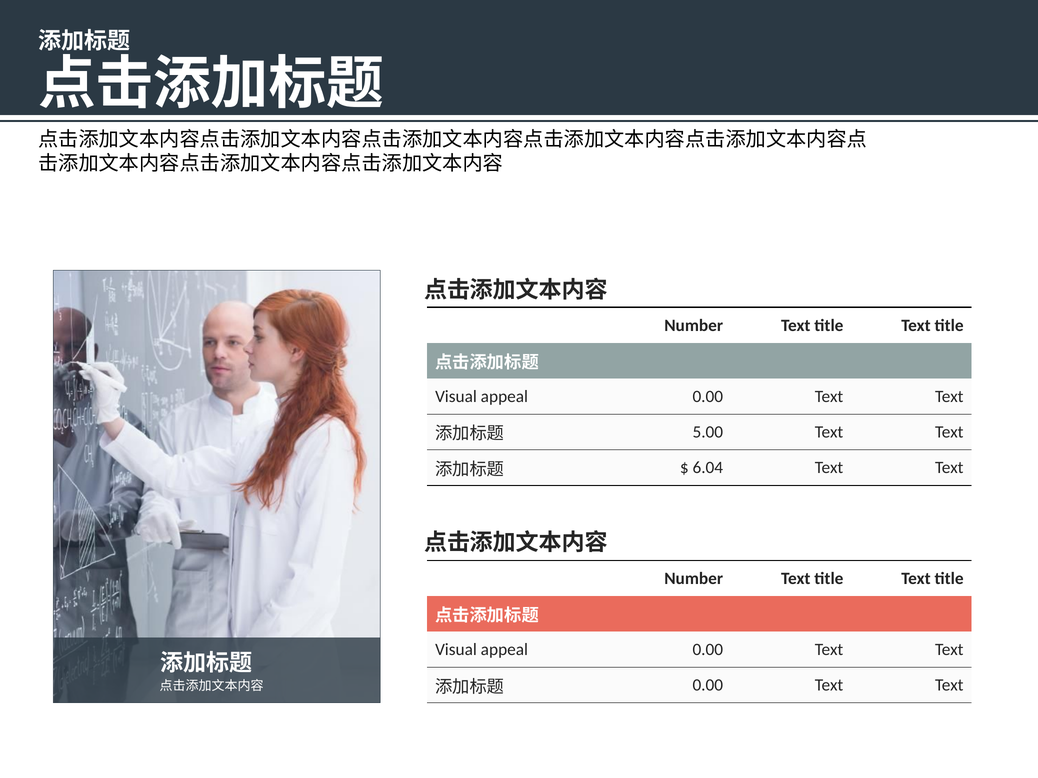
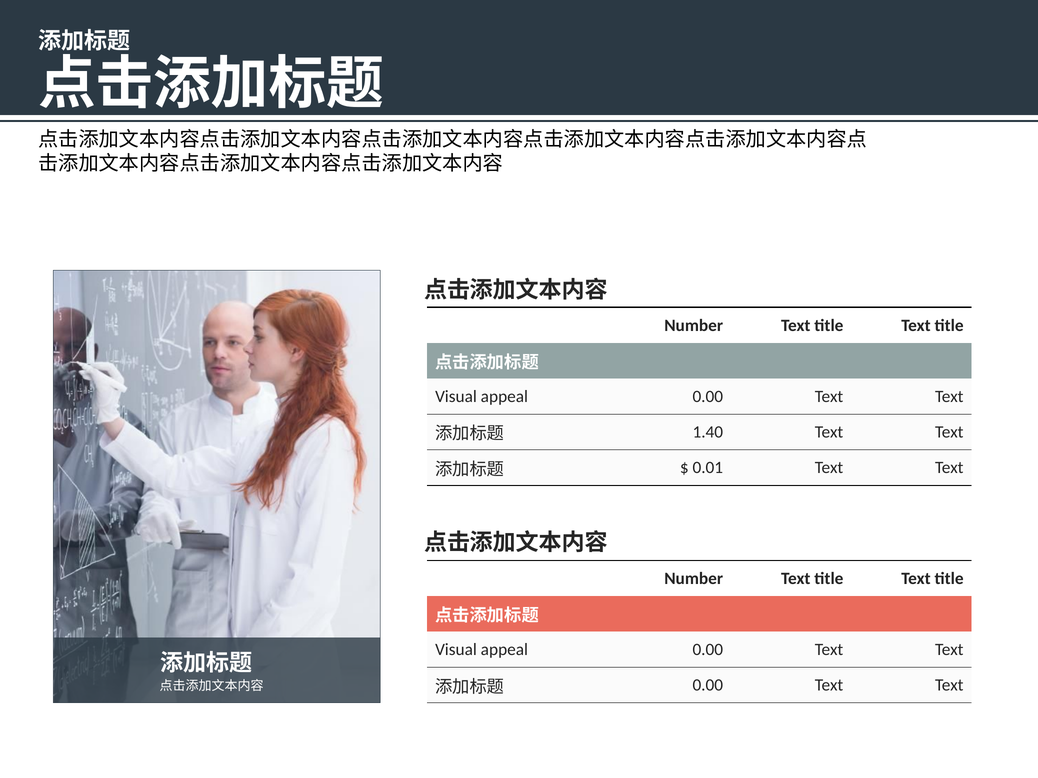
5.00: 5.00 -> 1.40 (708, 432)
6.04: 6.04 -> 0.01 (708, 468)
